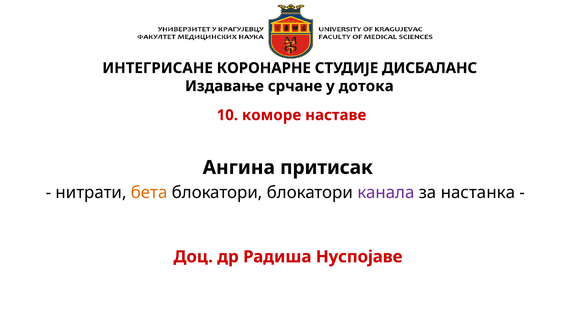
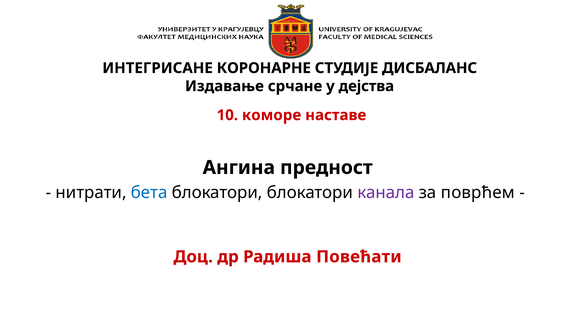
дотока: дотока -> дејства (366, 86)
притисак: притисак -> предност (326, 167)
бета colour: orange -> blue (149, 192)
настанка: настанка -> поврћем (478, 192)
Нуспојаве: Нуспојаве -> Повећати (359, 257)
